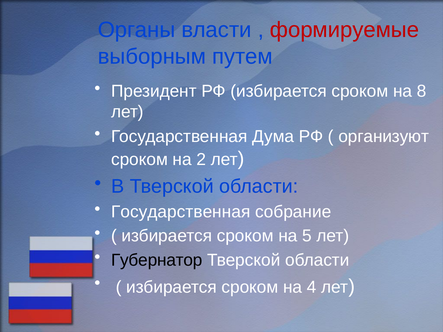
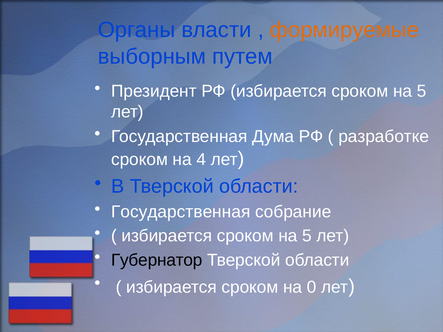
формируемые colour: red -> orange (345, 30)
8: 8 -> 5 (422, 91)
организуют: организуют -> разработке (384, 137)
2: 2 -> 4 (201, 160)
4: 4 -> 0 (312, 287)
